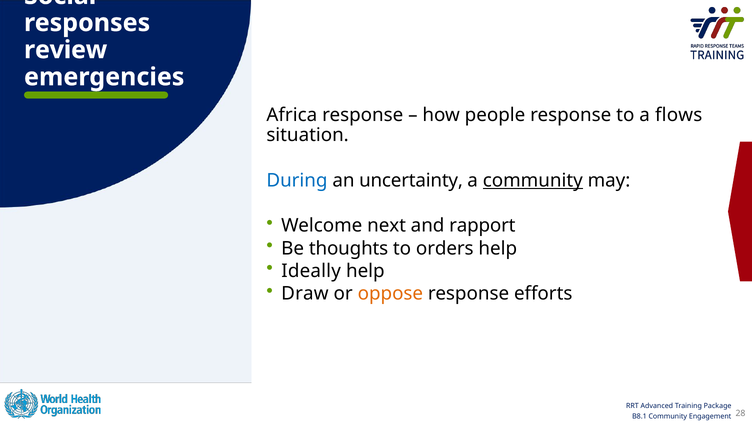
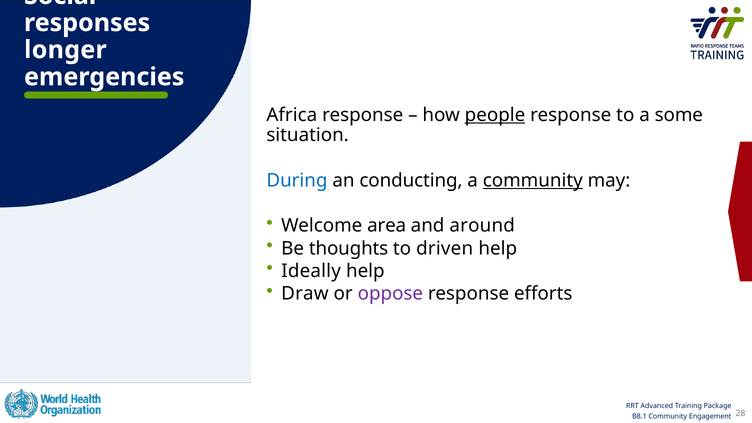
review: review -> longer (65, 50)
people underline: none -> present (495, 115)
flows: flows -> some (679, 115)
uncertainty: uncertainty -> conducting (411, 180)
next: next -> area (387, 226)
rapport: rapport -> around (482, 226)
orders: orders -> driven (445, 248)
oppose colour: orange -> purple (390, 294)
